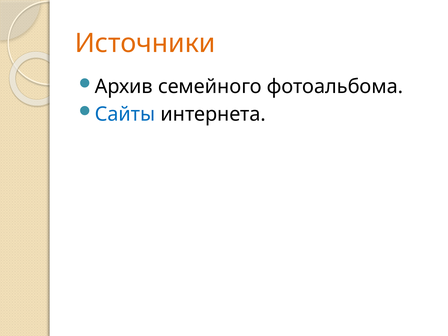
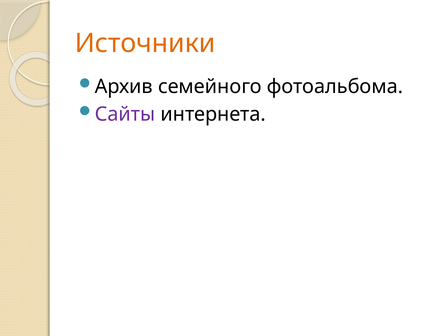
Сайты colour: blue -> purple (125, 114)
